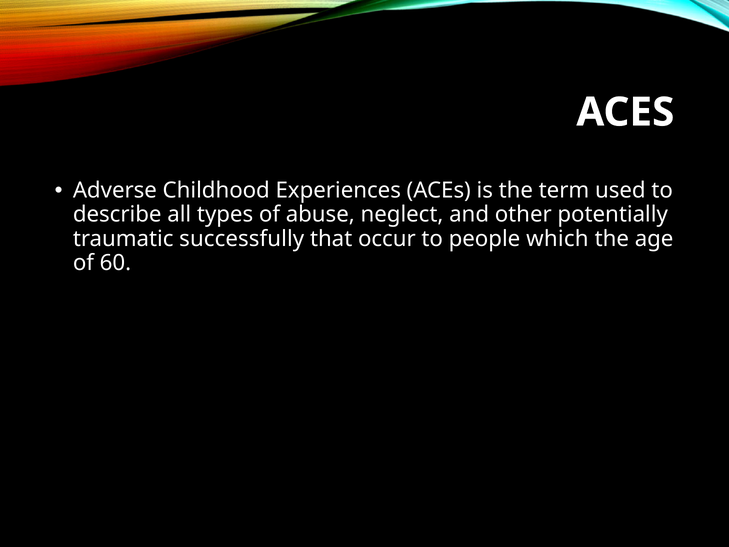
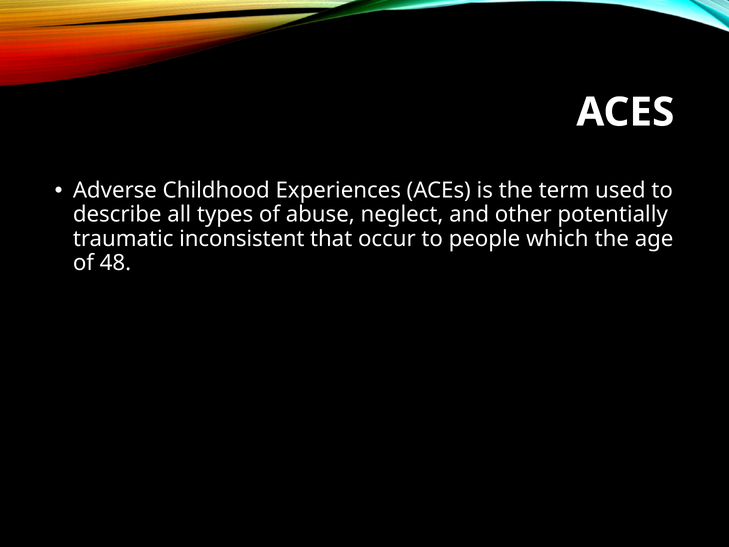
successfully: successfully -> inconsistent (242, 239)
60: 60 -> 48 (115, 263)
